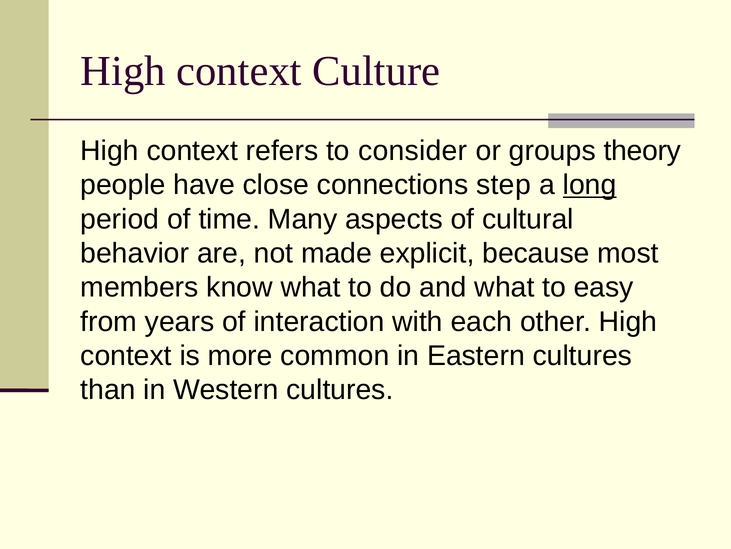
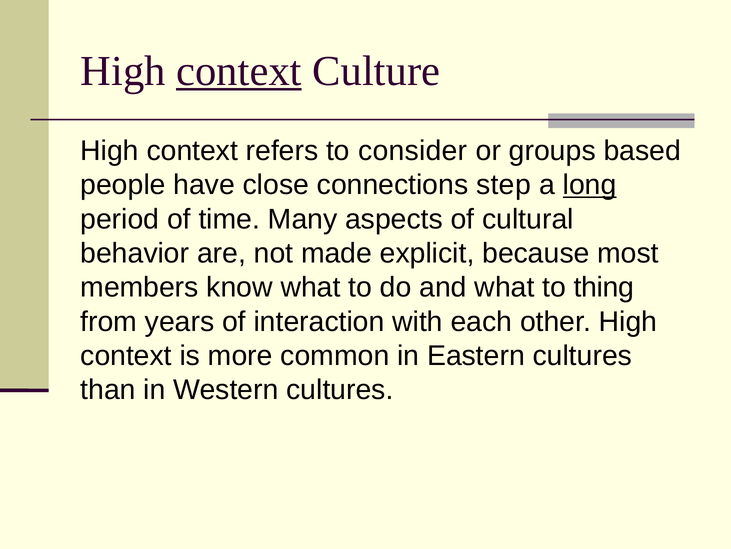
context underline: none -> present (239, 71)
theory: theory -> based (642, 151)
easy: easy -> thing (604, 287)
